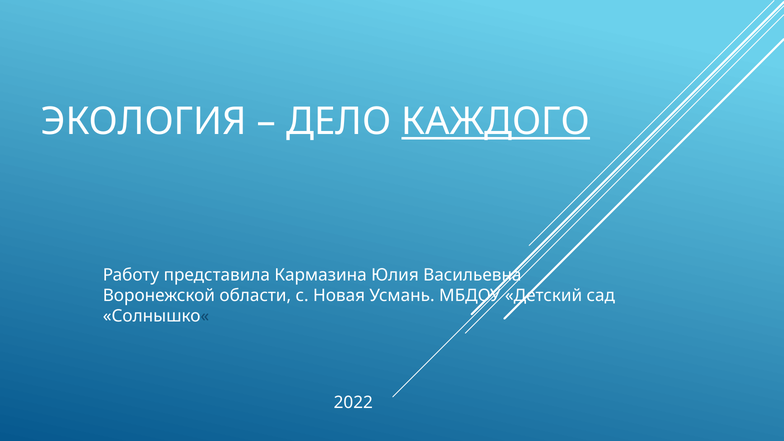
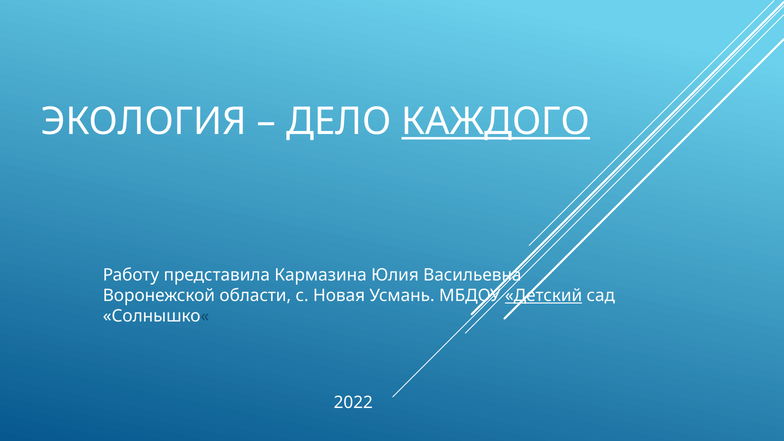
Детский underline: none -> present (544, 295)
